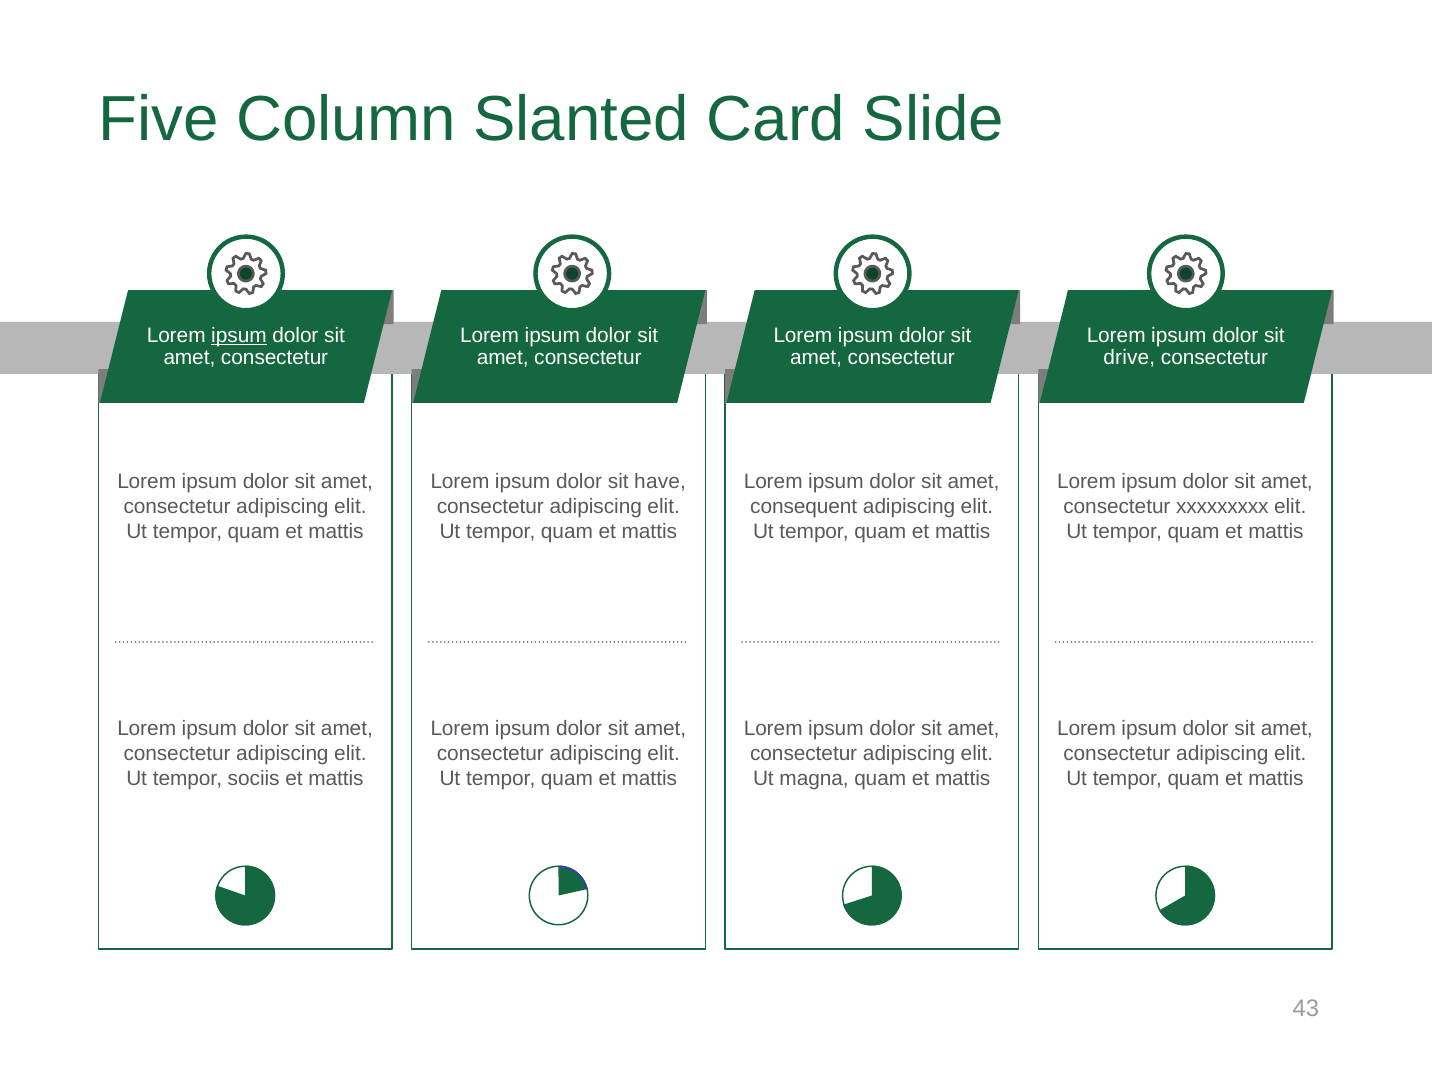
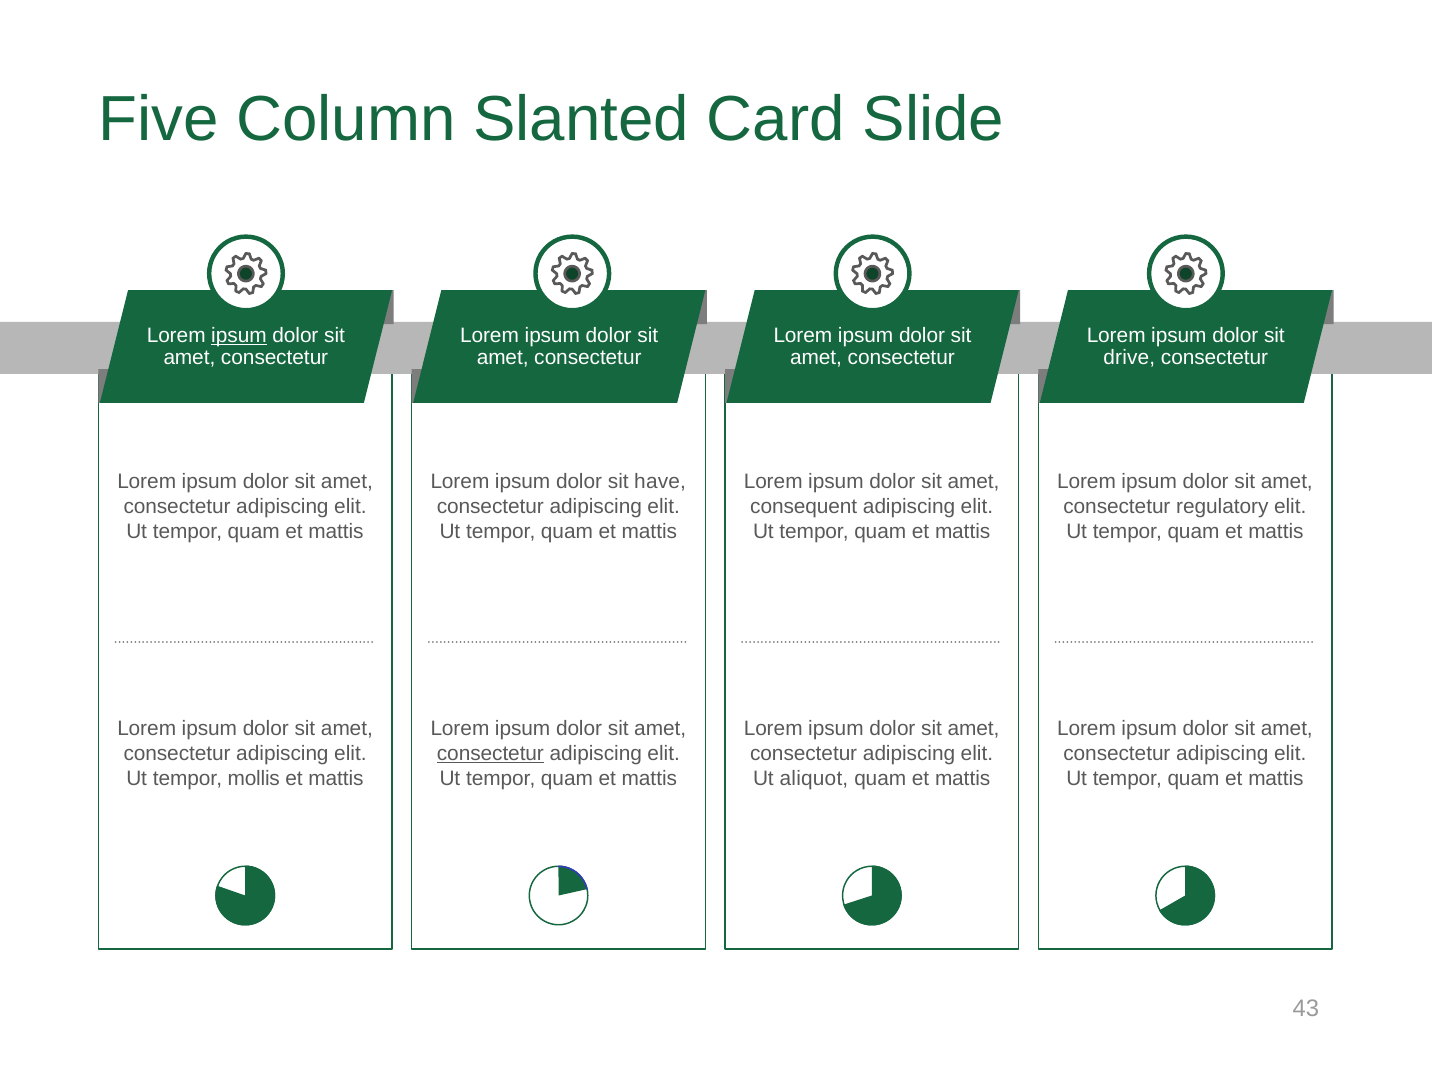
xxxxxxxxx: xxxxxxxxx -> regulatory (1222, 506)
consectetur underline: none -> present (490, 753)
sociis: sociis -> mollis (254, 778)
magna: magna -> aliquot (814, 778)
